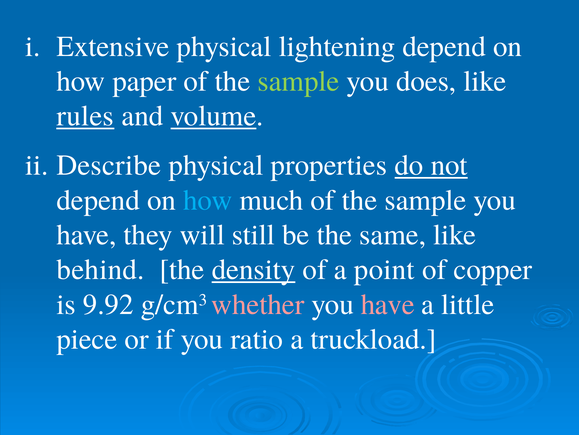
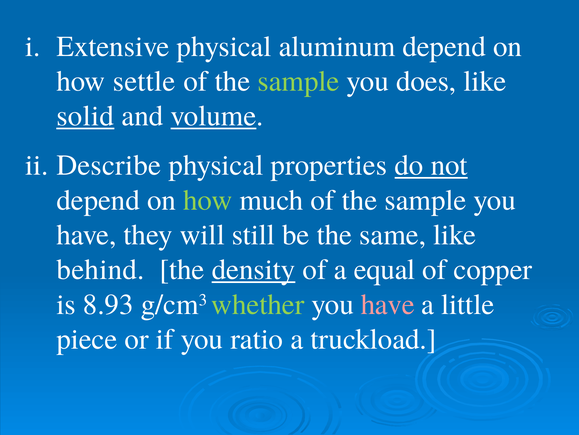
lightening: lightening -> aluminum (337, 46)
paper: paper -> settle (144, 81)
rules: rules -> solid (85, 116)
how colour: light blue -> light green (208, 200)
point: point -> equal (385, 269)
9.92: 9.92 -> 8.93 (108, 304)
whether colour: pink -> light green (258, 304)
